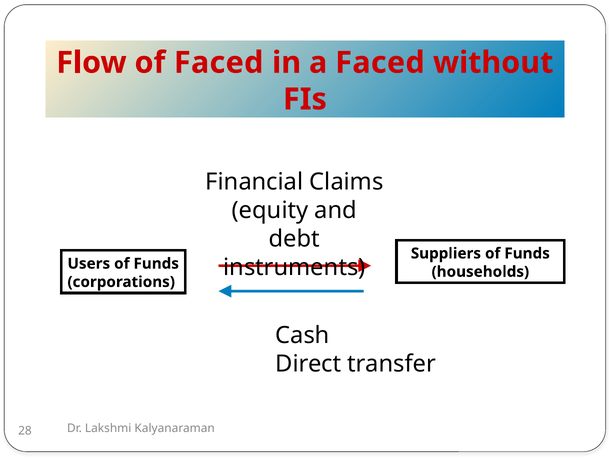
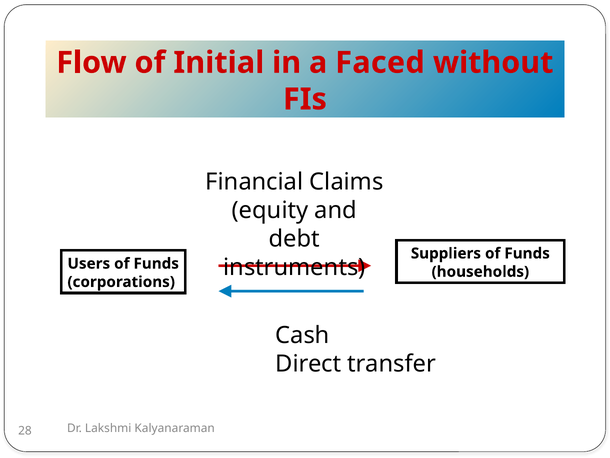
of Faced: Faced -> Initial (219, 63)
